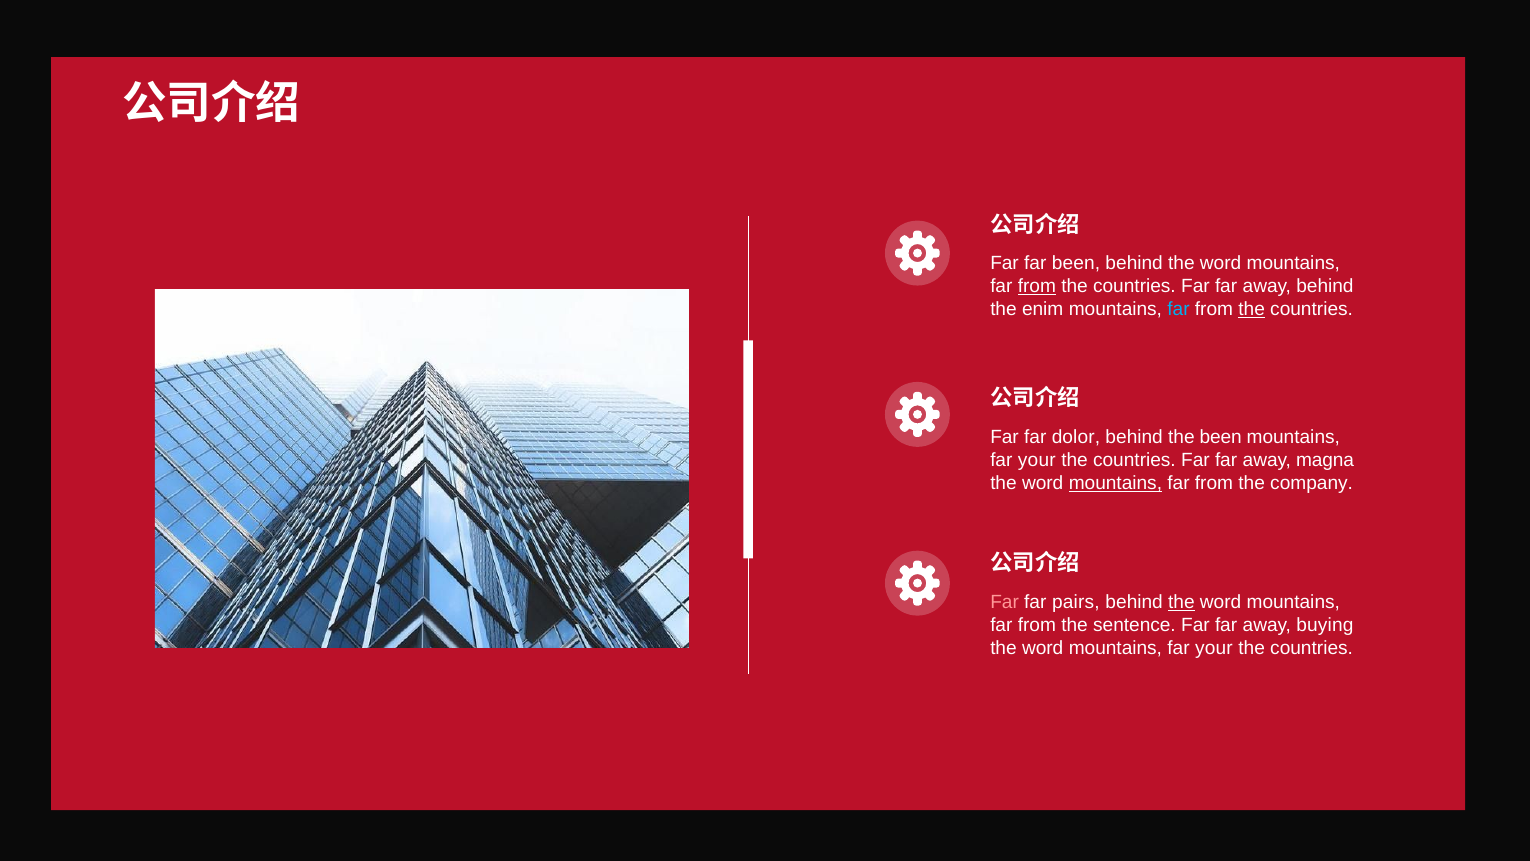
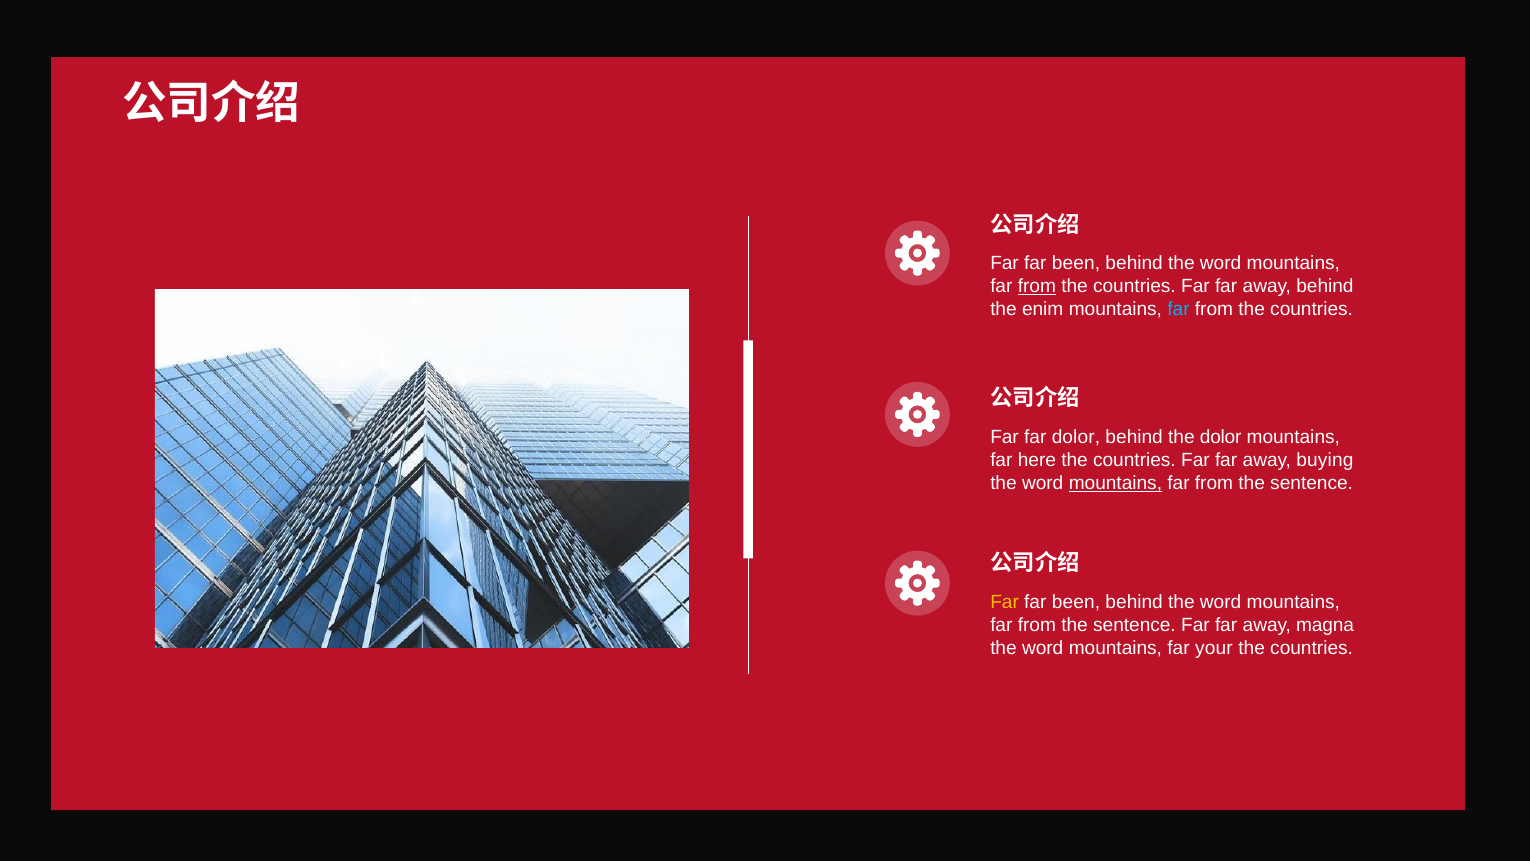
the underline: present -> none (1252, 309)
the been: been -> dolor (1221, 437)
your: your -> here (1037, 460)
magna: magna -> buying (1325, 460)
company: company -> sentence (1312, 483)
Far colour: pink -> yellow (1005, 602)
pairs: pairs -> been (1076, 602)
the underline: present -> none (1181, 602)
buying: buying -> magna (1325, 625)
